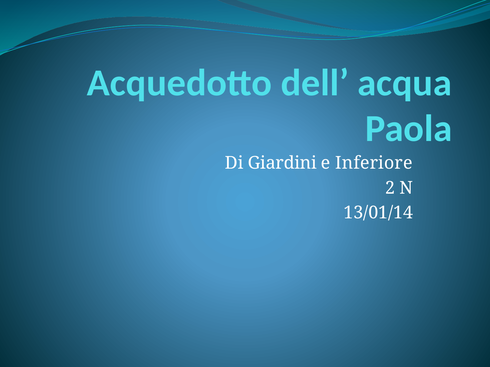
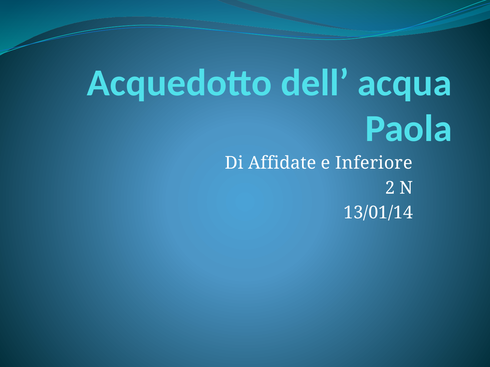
Giardini: Giardini -> Affidate (282, 163)
